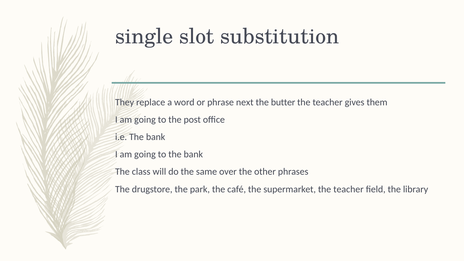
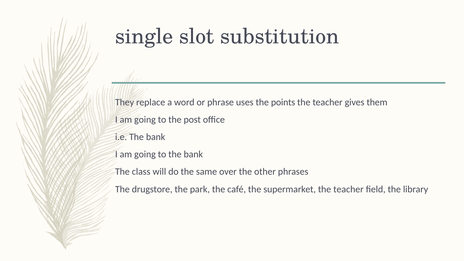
next: next -> uses (245, 102)
butter: butter -> points (283, 102)
